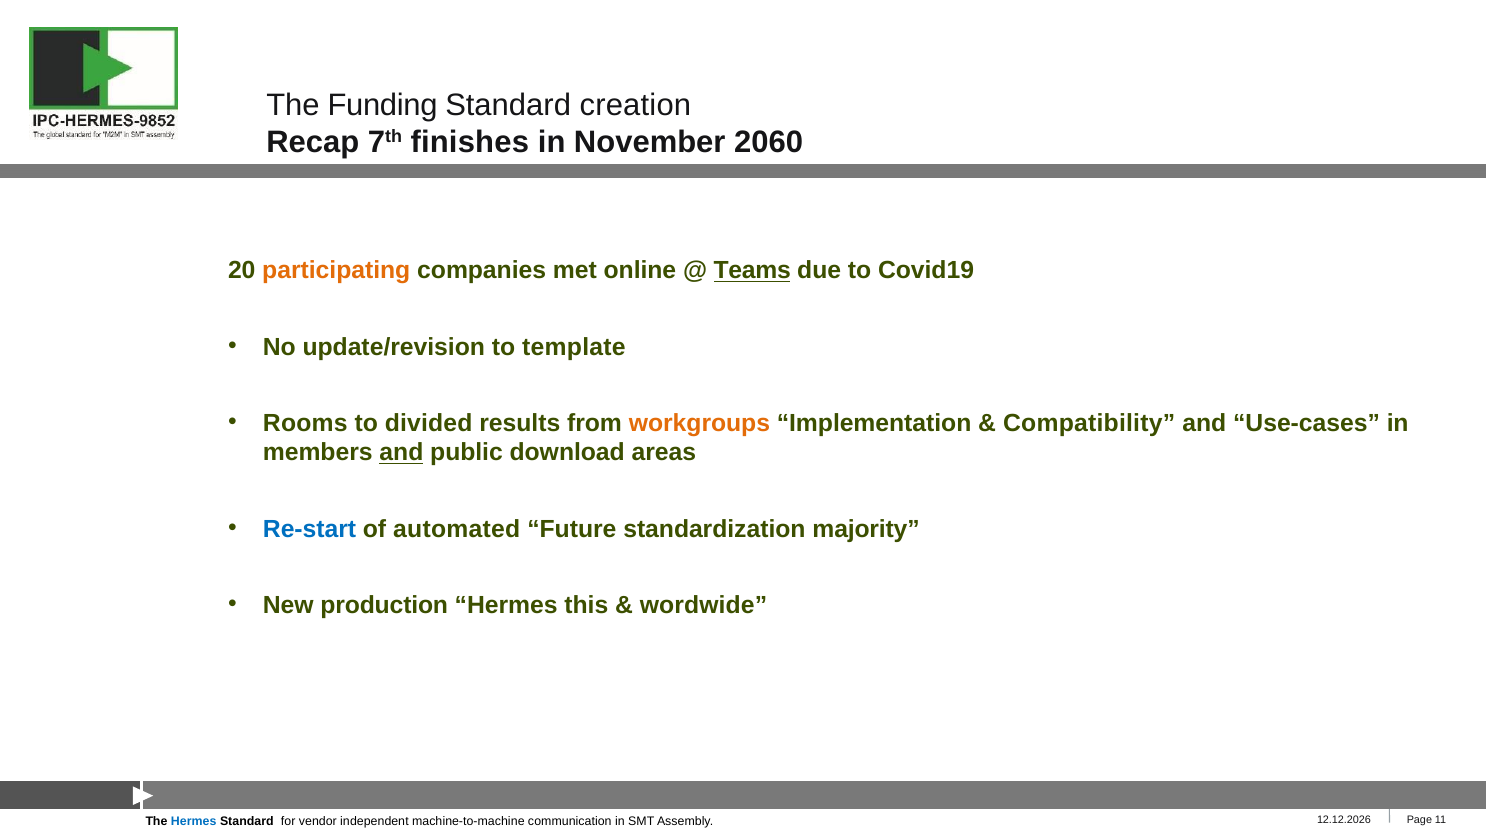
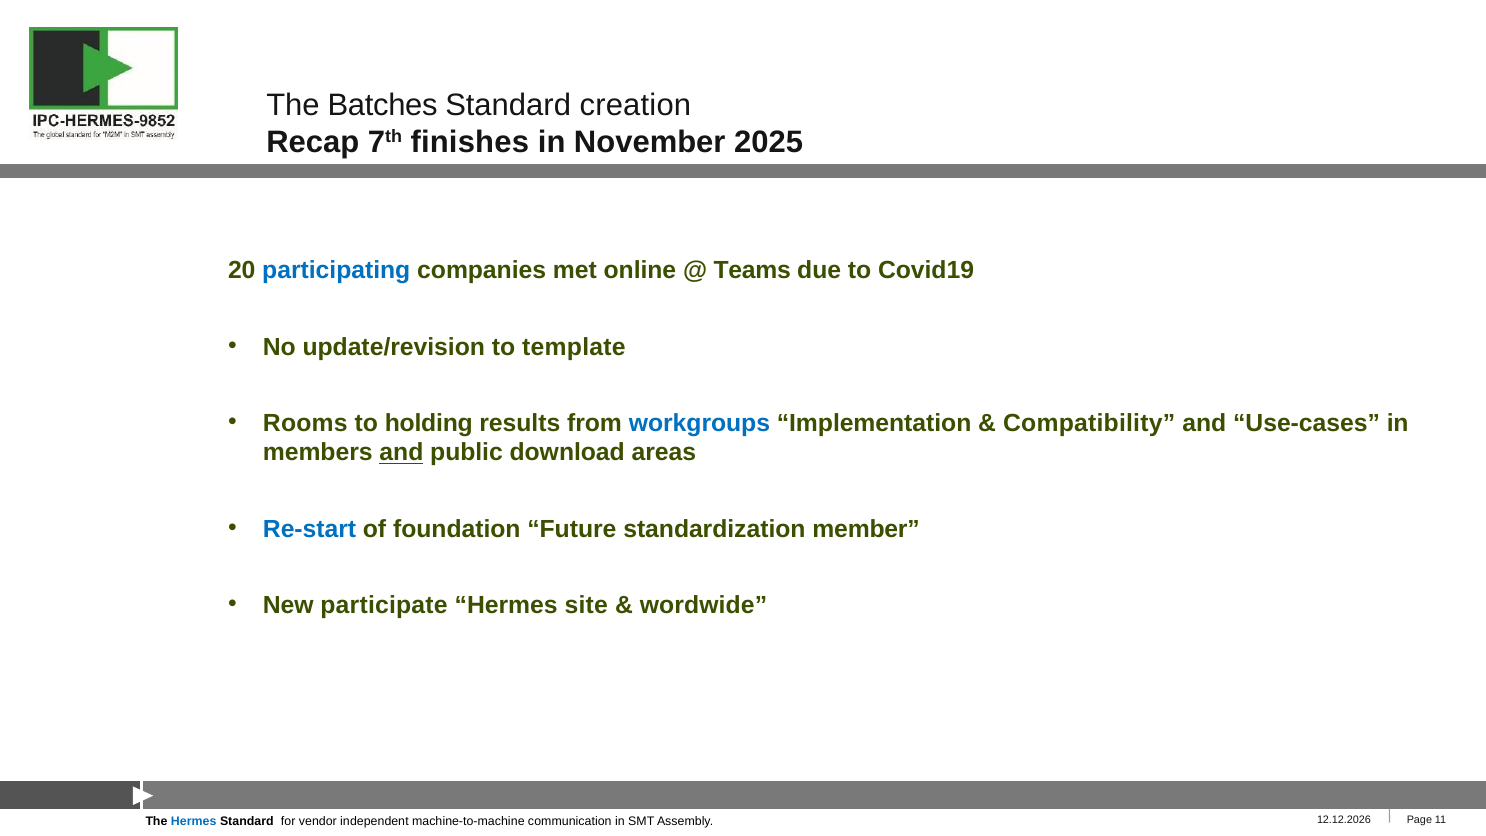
Funding: Funding -> Batches (383, 105)
2060: 2060 -> 2025 (769, 142)
participating colour: orange -> blue (336, 271)
Teams underline: present -> none (752, 271)
divided: divided -> holding (429, 423)
workgroups colour: orange -> blue (699, 423)
automated: automated -> foundation (457, 529)
majority: majority -> member (866, 529)
production: production -> participate (384, 605)
this: this -> site (586, 605)
